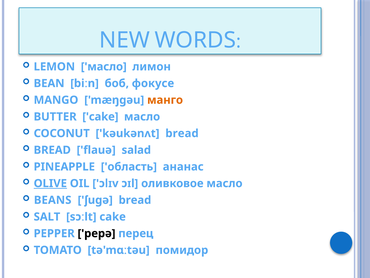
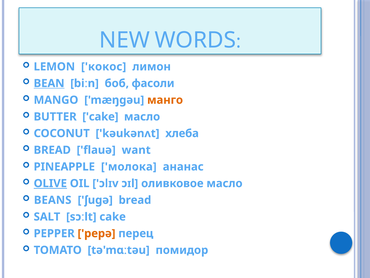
LEMON масло: масло -> кокос (104, 67)
BEAN underline: none -> present (49, 83)
фокусе: фокусе -> фасоли (153, 83)
kəukənʌt bread: bread -> хлеба (182, 133)
salad: salad -> want (136, 150)
область: область -> молока (129, 166)
pepə colour: black -> orange (97, 233)
